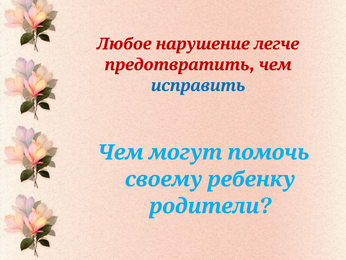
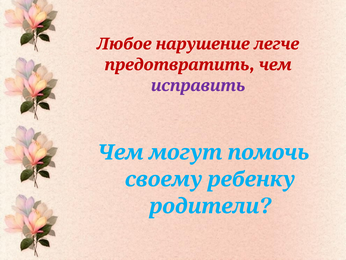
исправить colour: blue -> purple (198, 85)
